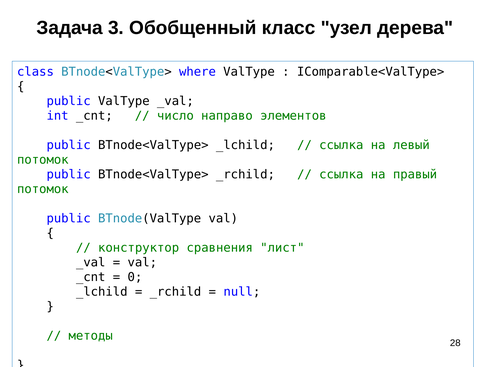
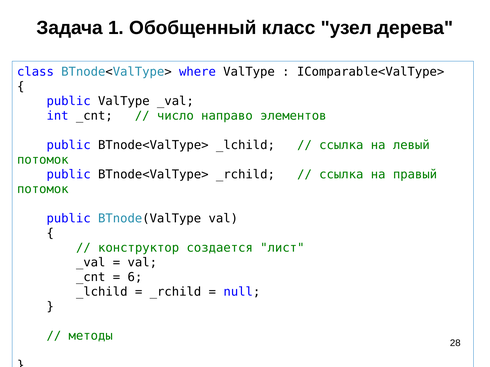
3: 3 -> 1 (116, 28)
сравнения: сравнения -> создается (220, 248)
0: 0 -> 6 (135, 278)
